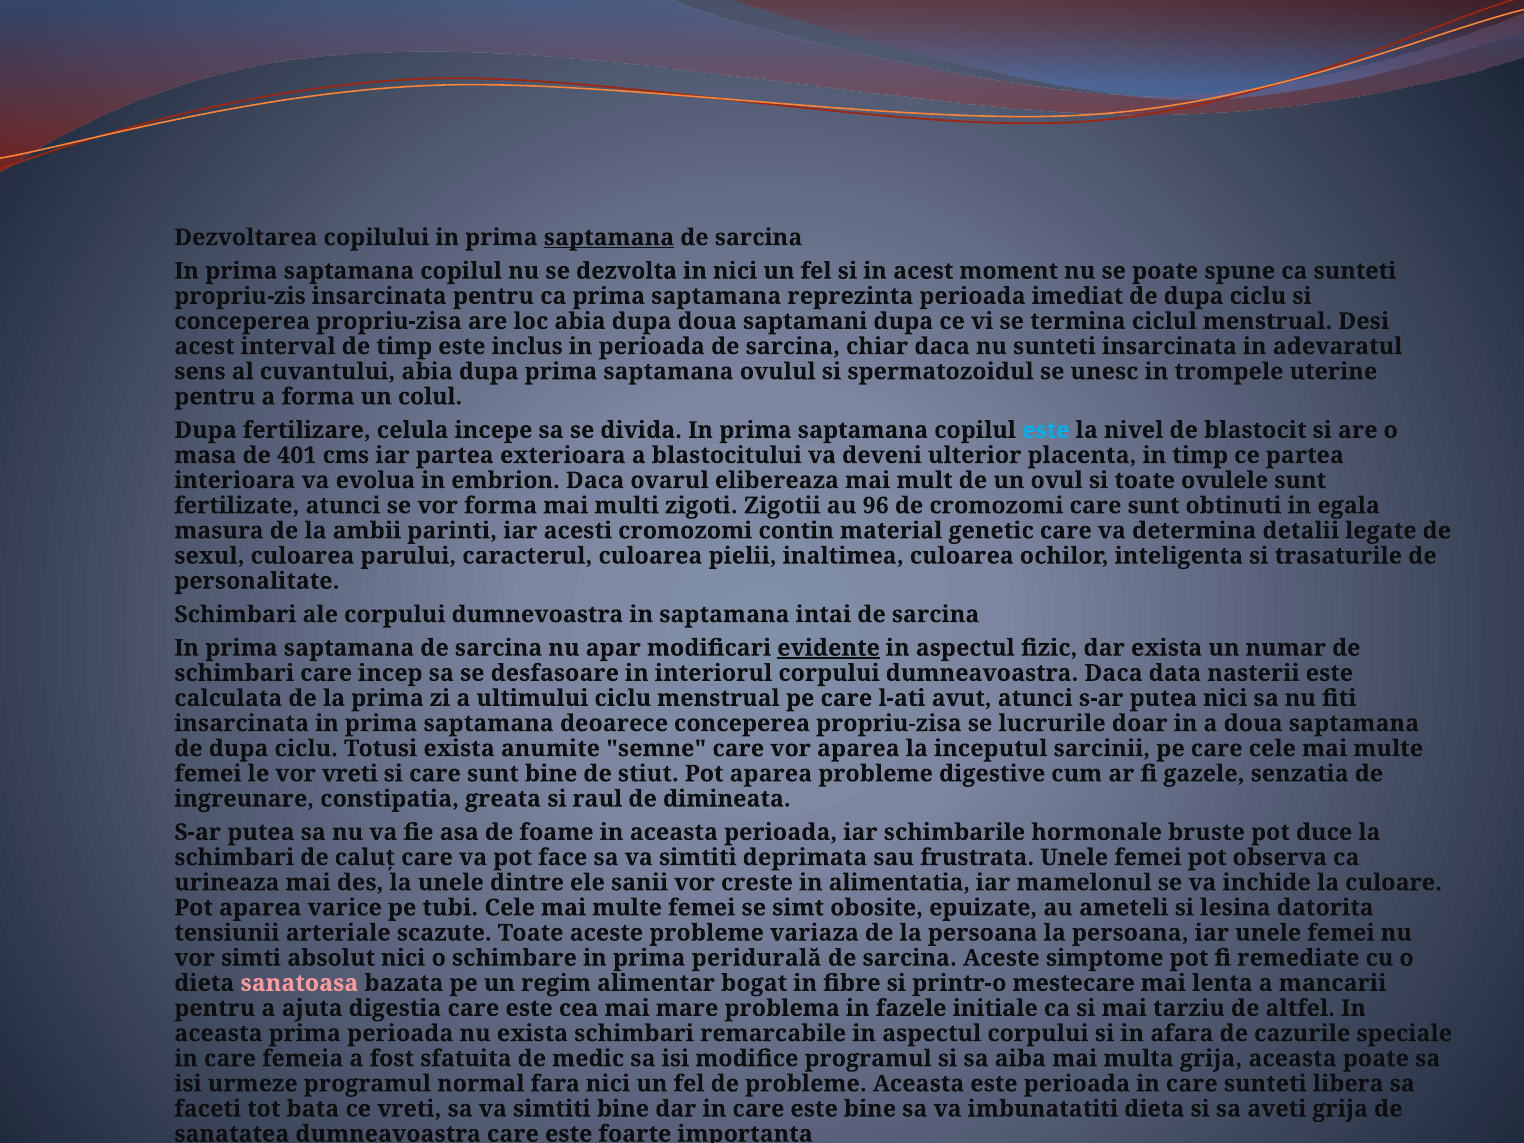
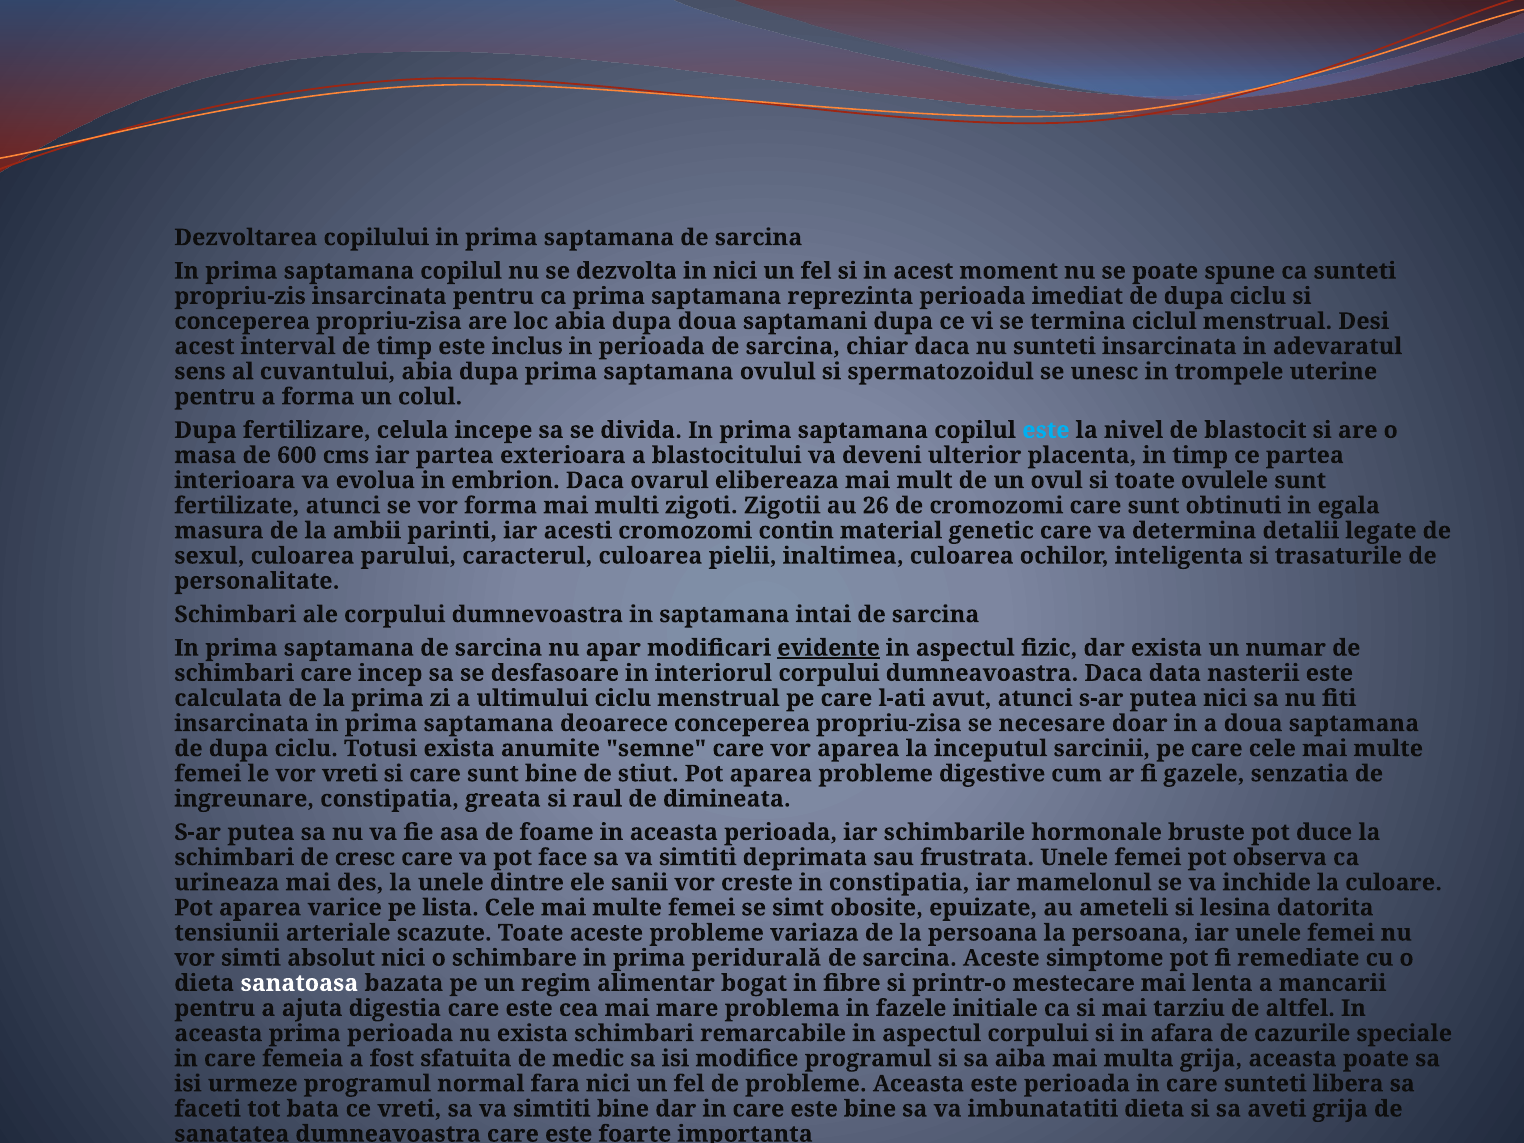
saptamana underline: present -> none (609, 238)
401: 401 -> 600 (297, 455)
96: 96 -> 26 (876, 506)
lucrurile: lucrurile -> necesare (1052, 723)
caluţ: caluţ -> cresc (365, 857)
in alimentatia: alimentatia -> constipatia (899, 883)
tubi: tubi -> lista (451, 908)
sanatoasa colour: pink -> white (299, 983)
